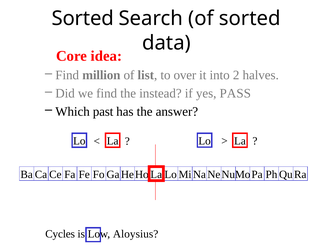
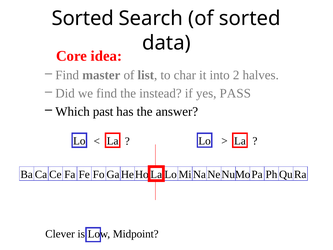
million: million -> master (101, 75)
over: over -> char (185, 75)
Cycles: Cycles -> Clever (60, 234)
Aloysius: Aloysius -> Midpoint (136, 234)
